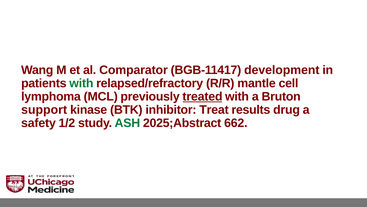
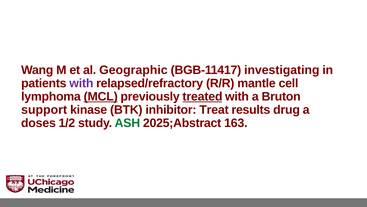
Comparator: Comparator -> Geographic (133, 70)
development: development -> investigating (282, 70)
with colour: green -> purple (81, 83)
MCL underline: none -> present (101, 96)
safety: safety -> doses (38, 123)
662: 662 -> 163 (236, 123)
